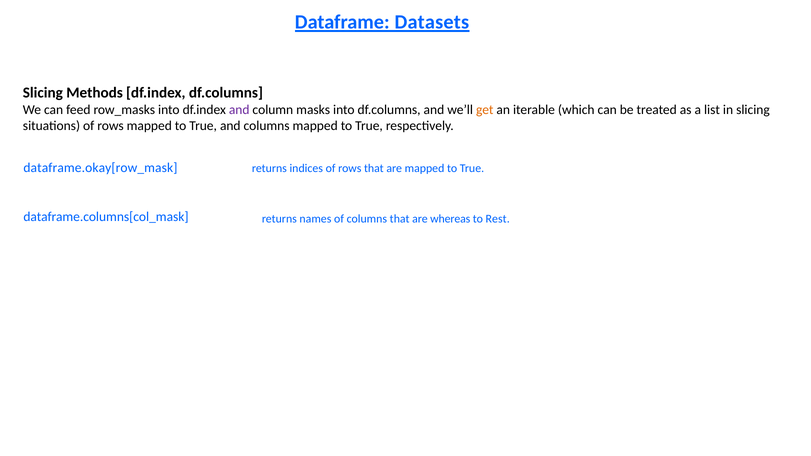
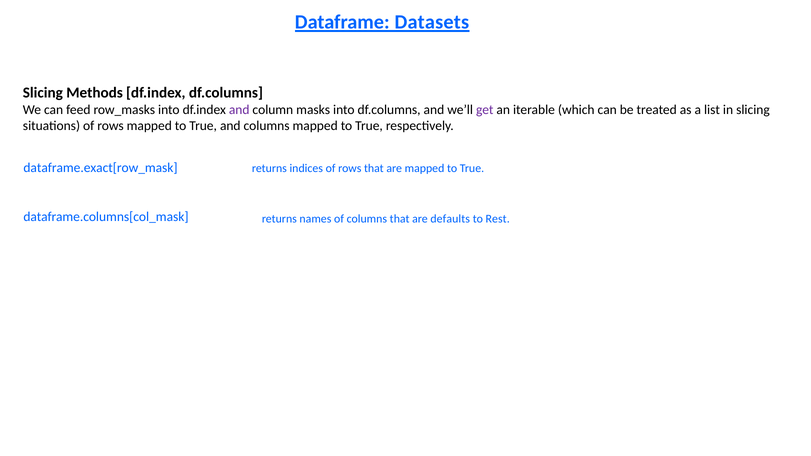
get colour: orange -> purple (485, 110)
dataframe.okay[row_mask: dataframe.okay[row_mask -> dataframe.exact[row_mask (101, 168)
whereas: whereas -> defaults (450, 219)
